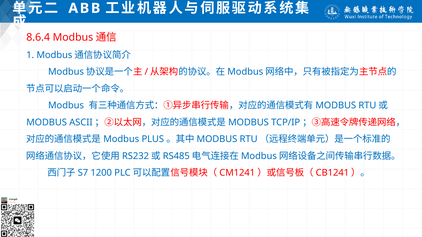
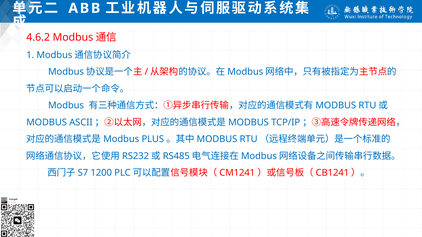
8.6.4: 8.6.4 -> 4.6.2 (38, 38)
